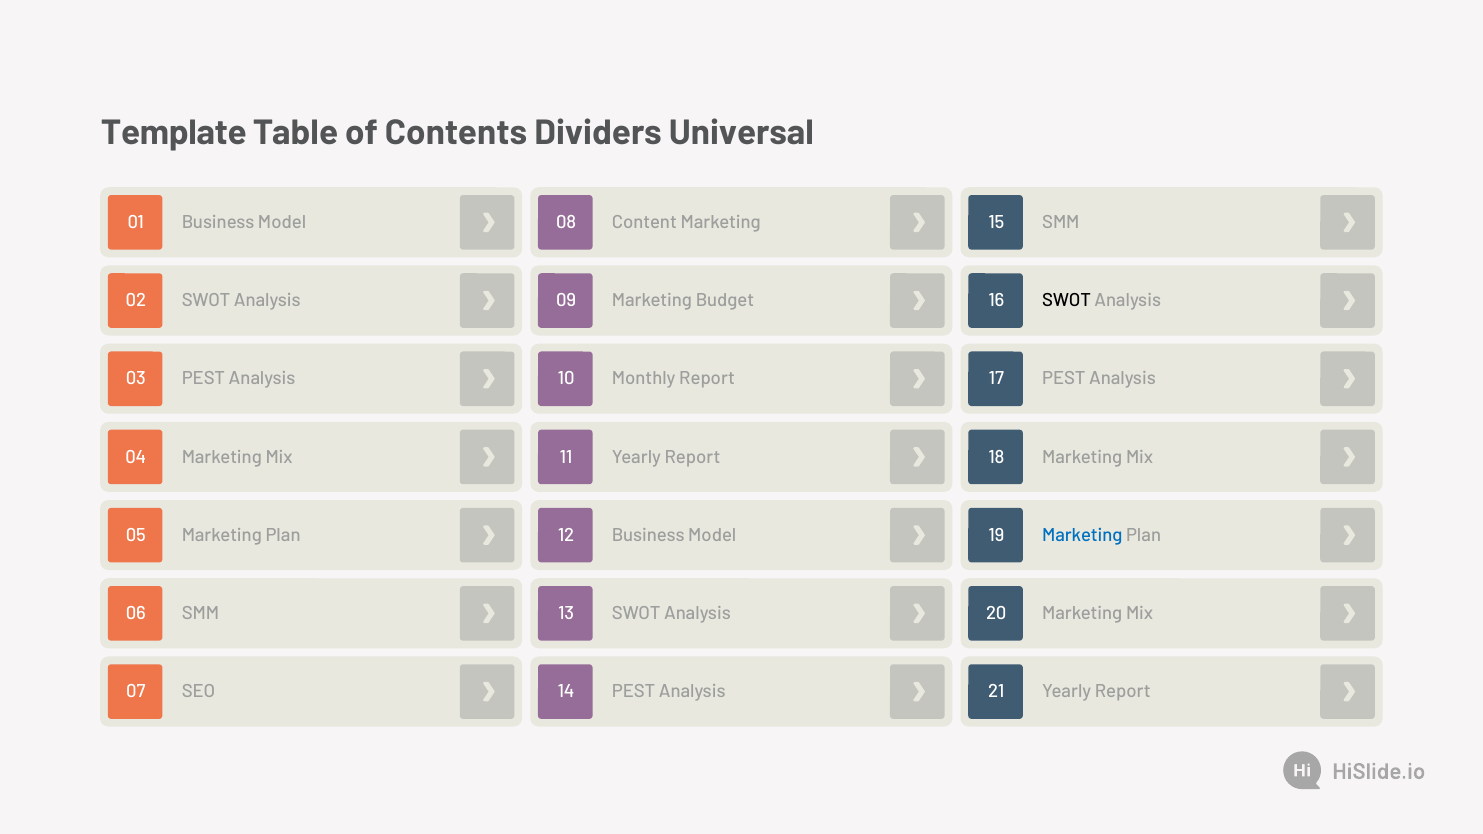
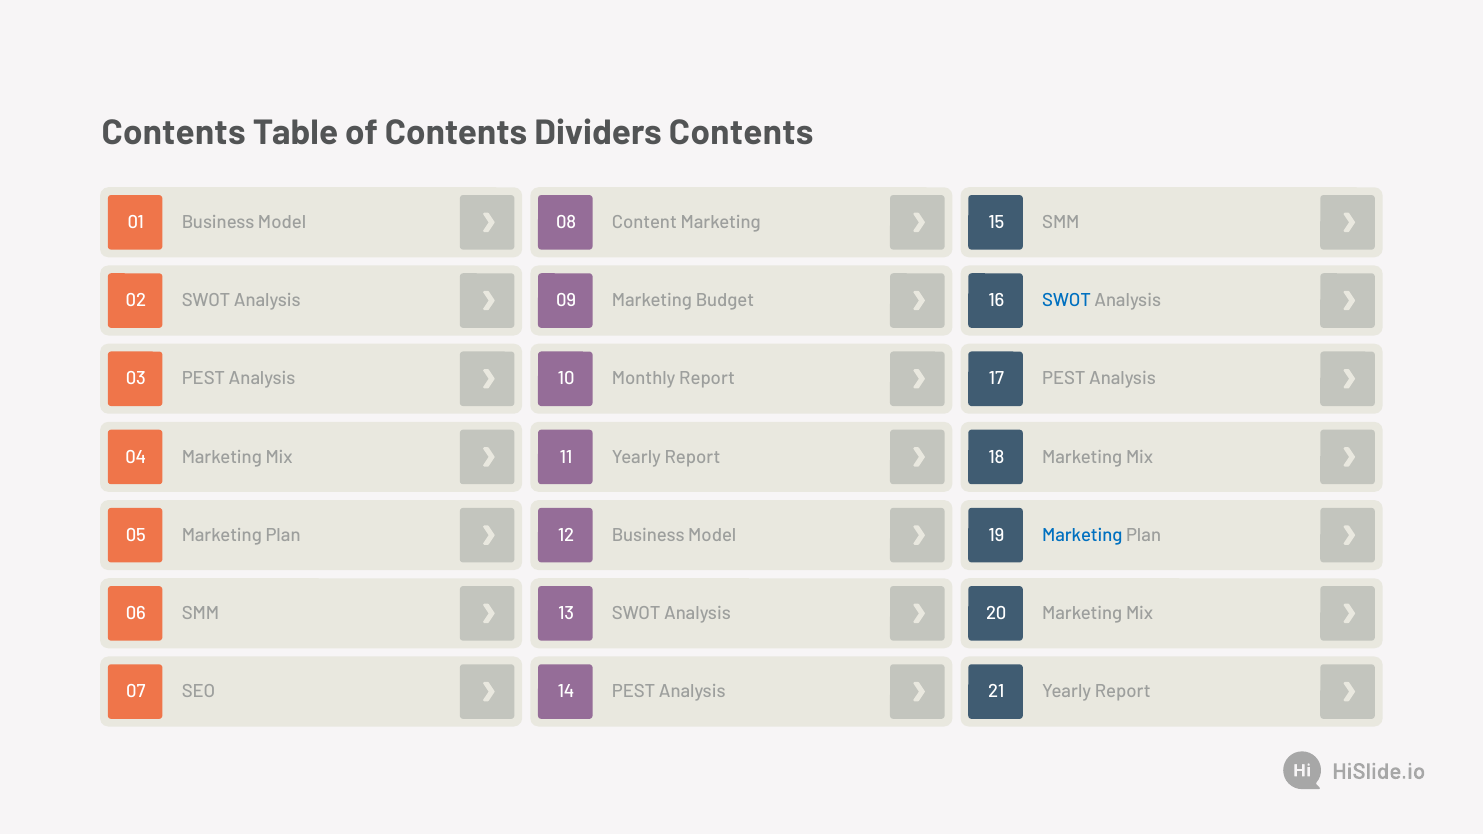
Template: Template -> Contents (174, 133)
Dividers Universal: Universal -> Contents (741, 133)
SWOT colour: black -> blue (1067, 301)
